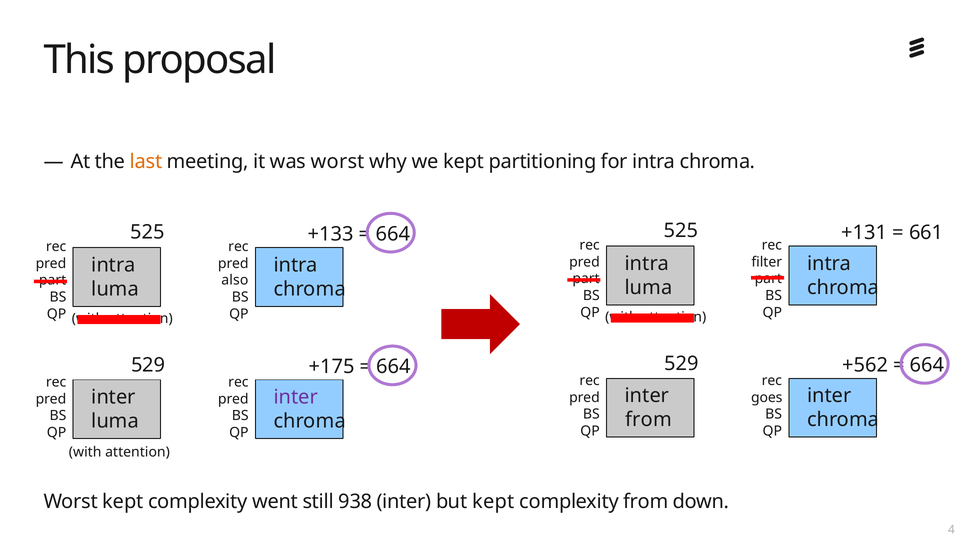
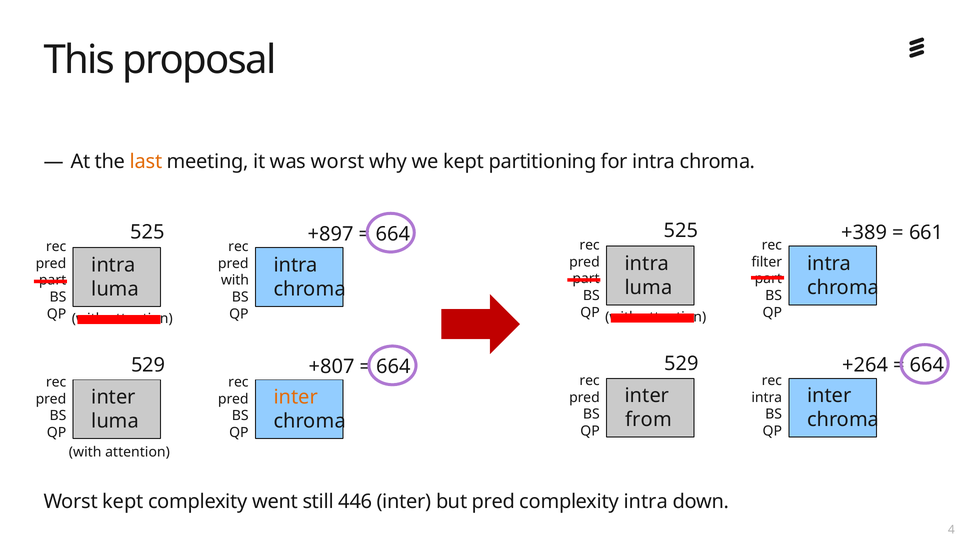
+131: +131 -> +389 (864, 232)
+133: +133 -> +897 (331, 234)
also: also -> with (235, 280)
+562: +562 -> +264 (865, 365)
+175: +175 -> +807 (332, 367)
inter colour: purple -> orange (296, 397)
goes: goes -> intra (767, 398)
938: 938 -> 446 (355, 502)
but kept: kept -> pred (493, 502)
complexity from: from -> intra (646, 502)
